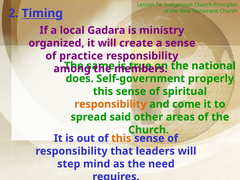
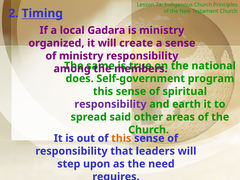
of practice: practice -> ministry (81, 56)
properly: properly -> program (211, 79)
responsibility colour: orange -> purple (110, 104)
come: come -> earth (186, 104)
mind: mind -> upon (97, 164)
